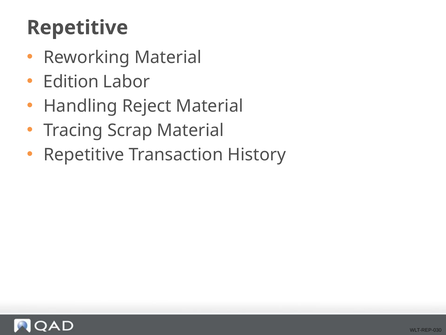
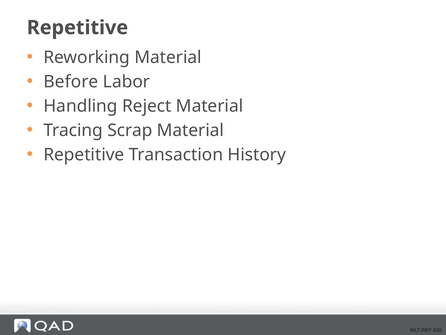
Edition: Edition -> Before (71, 82)
